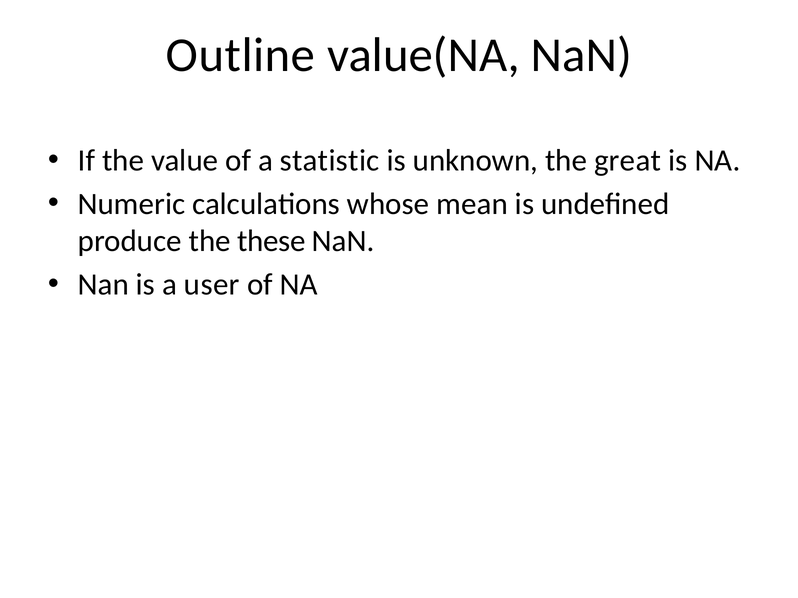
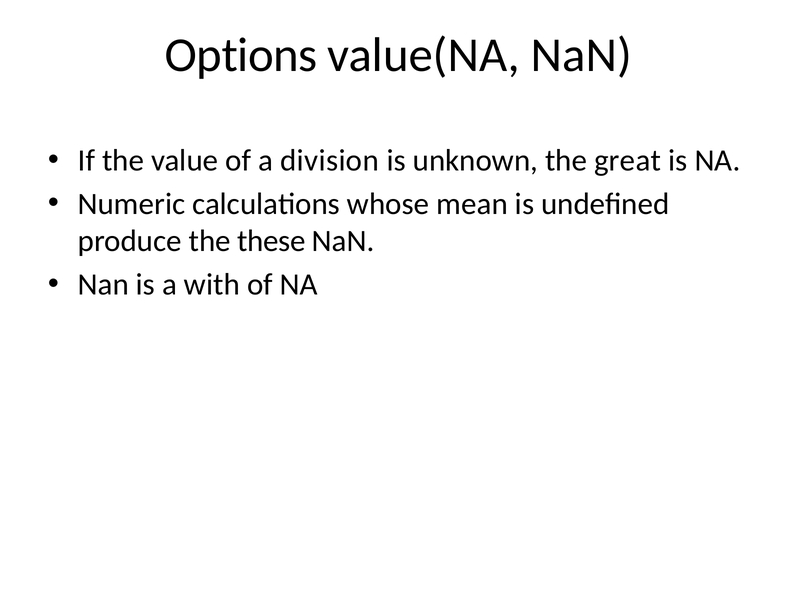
Outline: Outline -> Options (241, 55)
statistic: statistic -> division (330, 161)
user: user -> with (212, 285)
